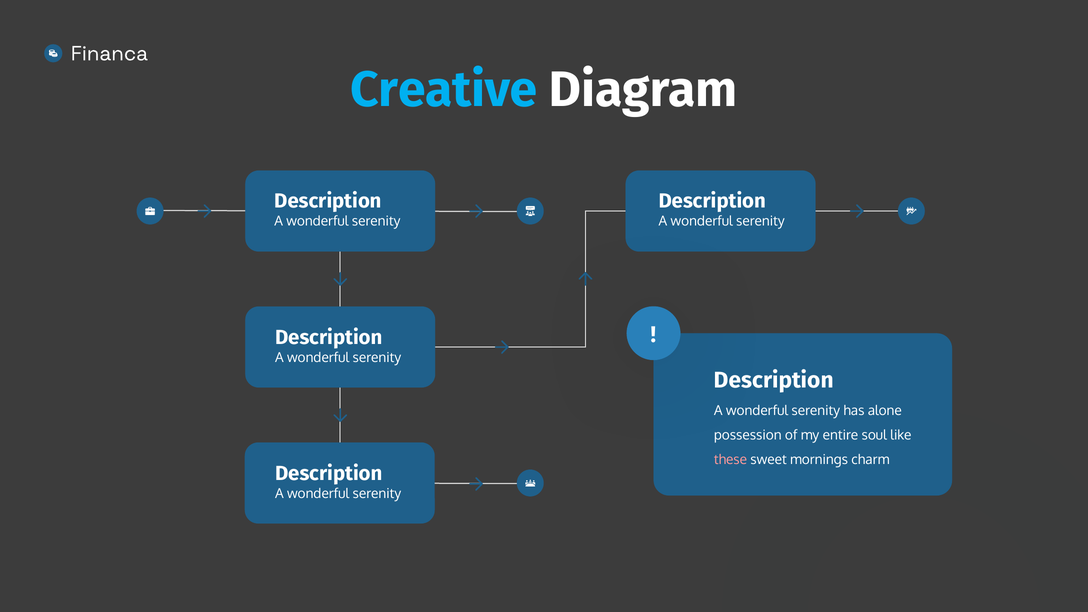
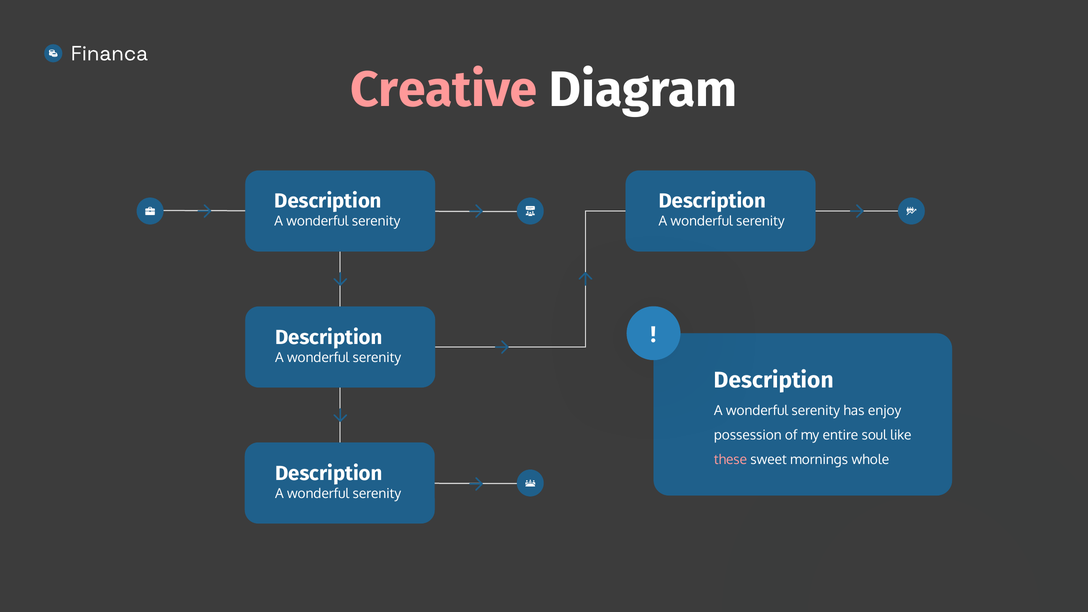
Creative colour: light blue -> pink (444, 90)
alone: alone -> enjoy (885, 411)
charm: charm -> whole (870, 460)
